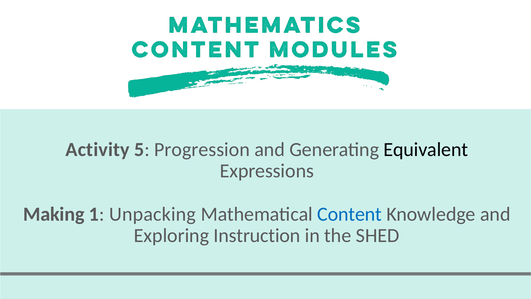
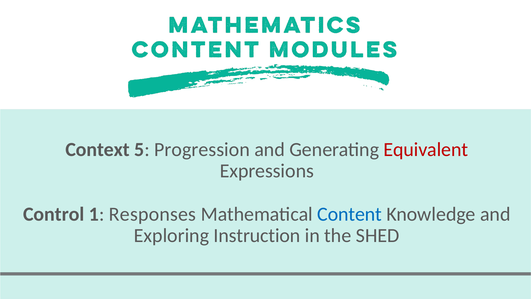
Activity: Activity -> Context (98, 149)
Equivalent colour: black -> red (426, 149)
Making: Making -> Control (54, 214)
Unpacking: Unpacking -> Responses (152, 214)
